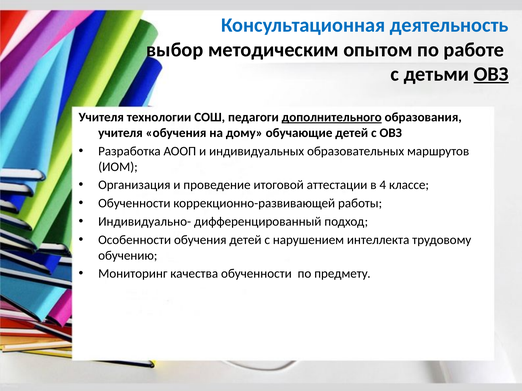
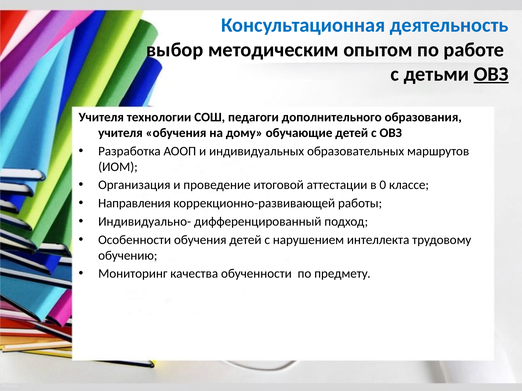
дополнительного underline: present -> none (332, 117)
4: 4 -> 0 (383, 185)
Обученности: Обученности -> Направления (134, 204)
